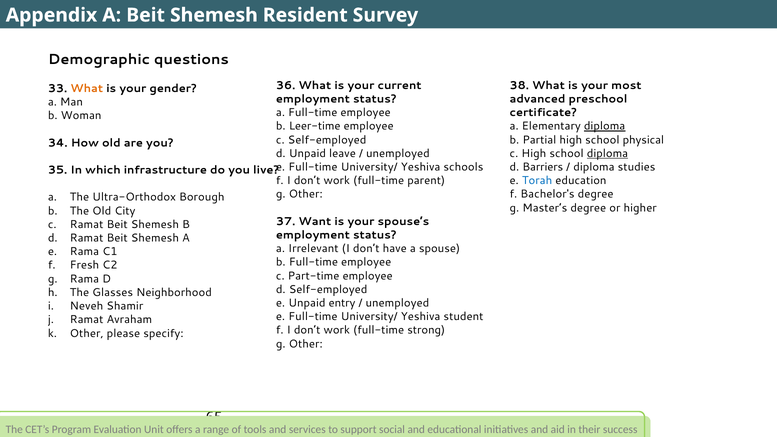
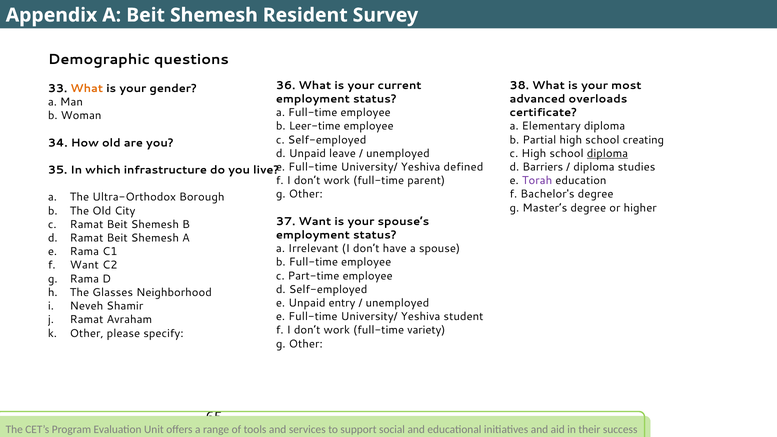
preschool: preschool -> overloads (598, 99)
diploma underline: present -> none (605, 126)
physical: physical -> creating (643, 140)
schools: schools -> defined (463, 167)
Torah colour: blue -> purple (537, 181)
f Fresh: Fresh -> Want (84, 265)
strong: strong -> variety (426, 330)
